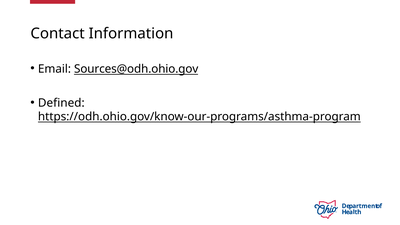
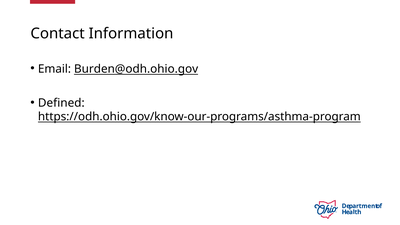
Sources@odh.ohio.gov: Sources@odh.ohio.gov -> Burden@odh.ohio.gov (136, 69)
